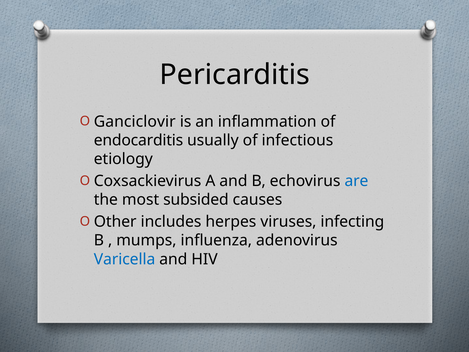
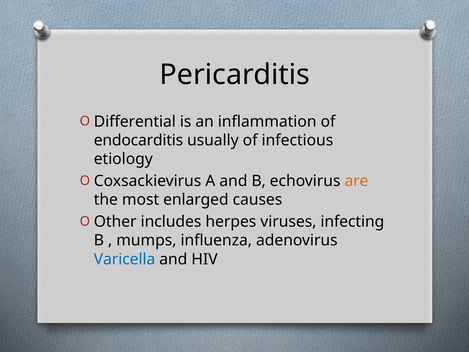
Ganciclovir: Ganciclovir -> Differential (135, 122)
are colour: blue -> orange (356, 181)
subsided: subsided -> enlarged (196, 200)
